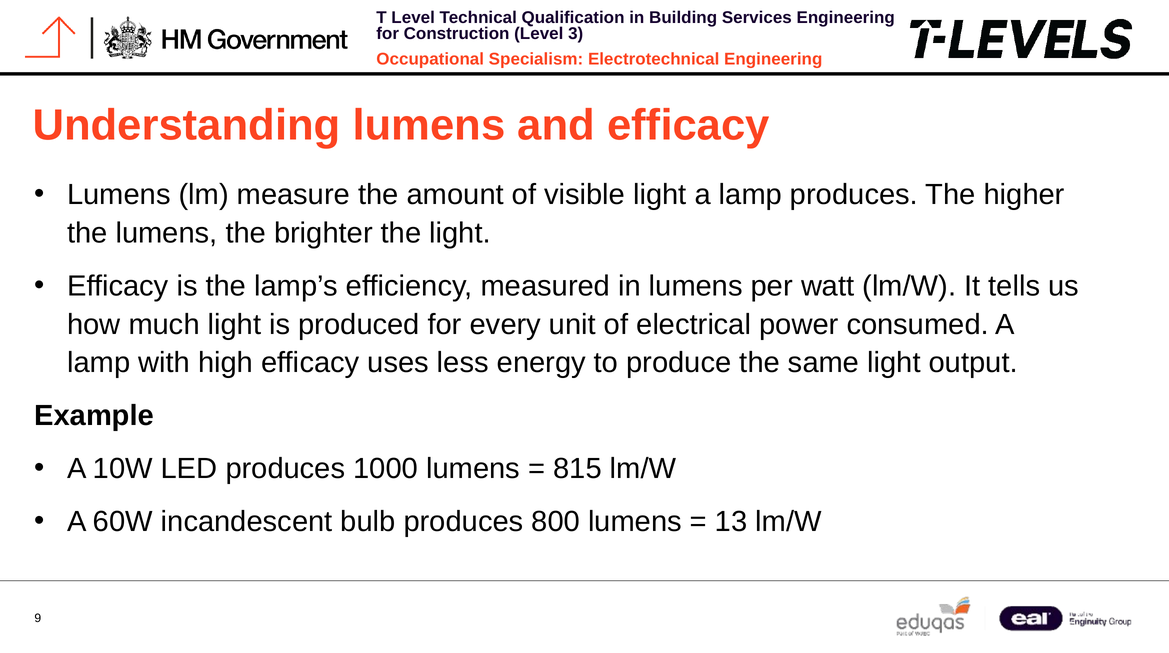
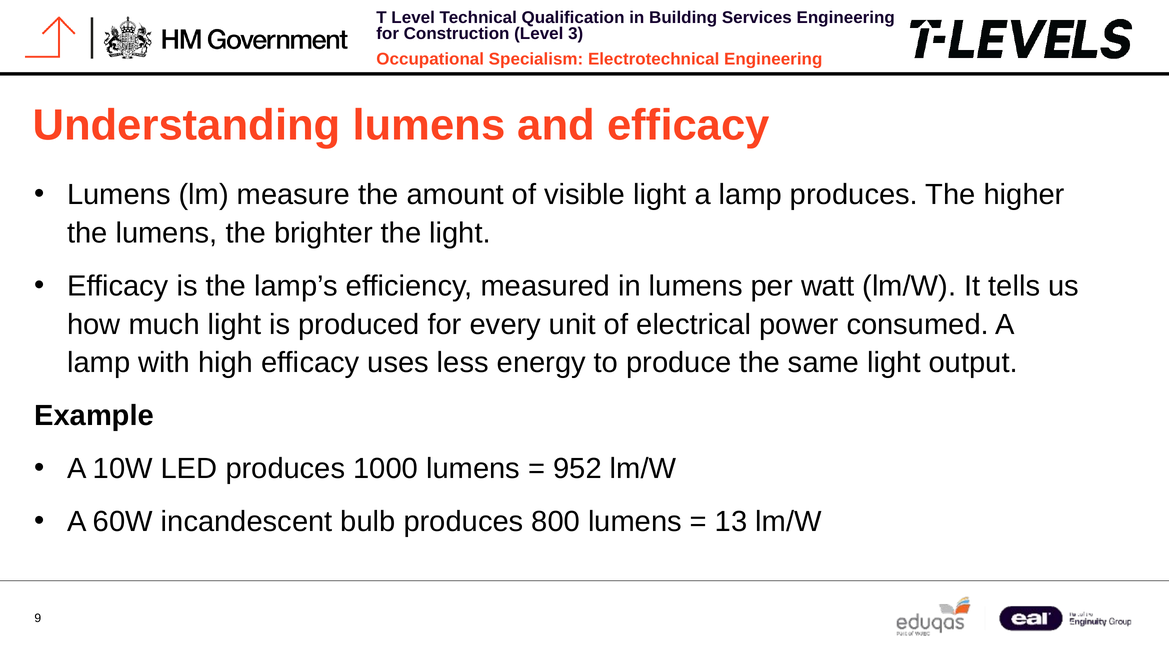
815: 815 -> 952 (577, 469)
